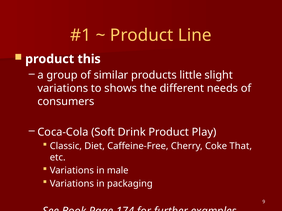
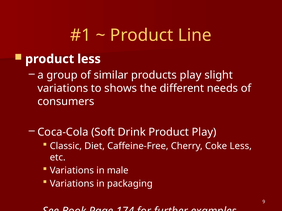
product this: this -> less (89, 59)
products little: little -> play (191, 75)
Coke That: That -> Less (241, 146)
